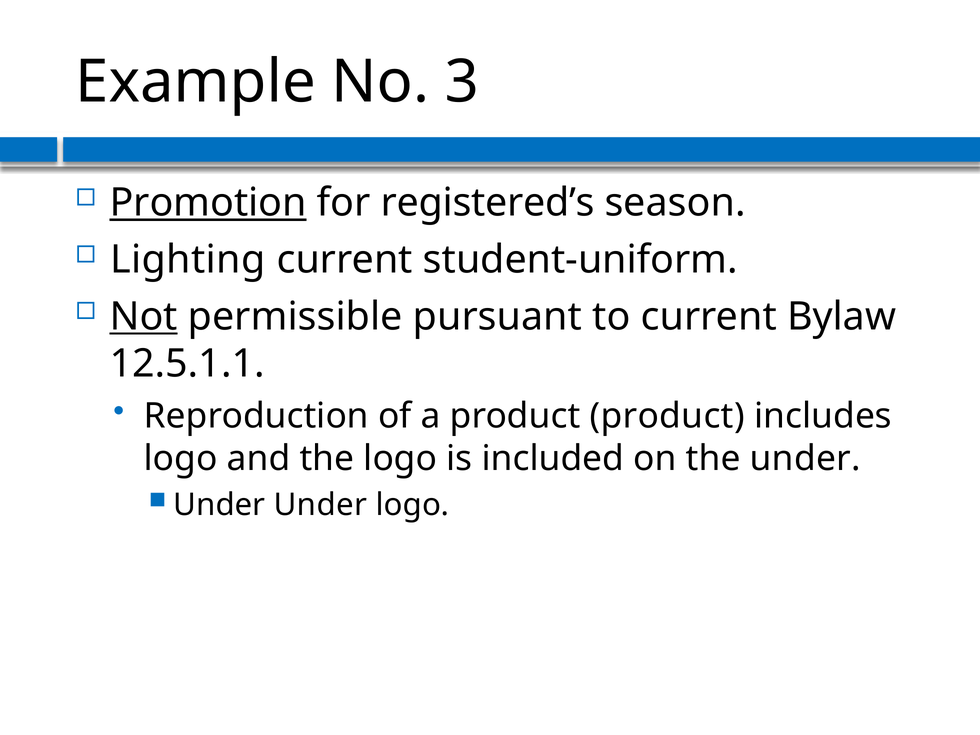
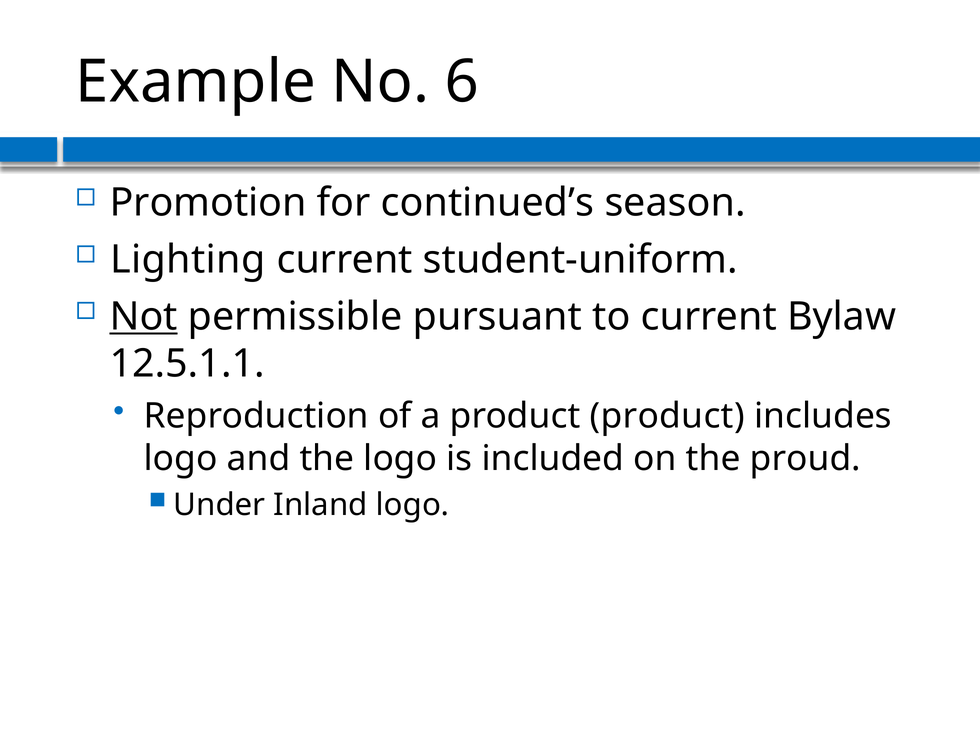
3: 3 -> 6 (462, 82)
Promotion underline: present -> none (208, 203)
registered’s: registered’s -> continued’s (487, 203)
the under: under -> proud (805, 459)
Under Under: Under -> Inland (321, 505)
